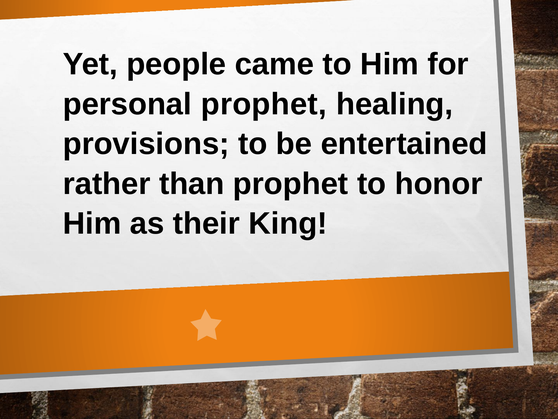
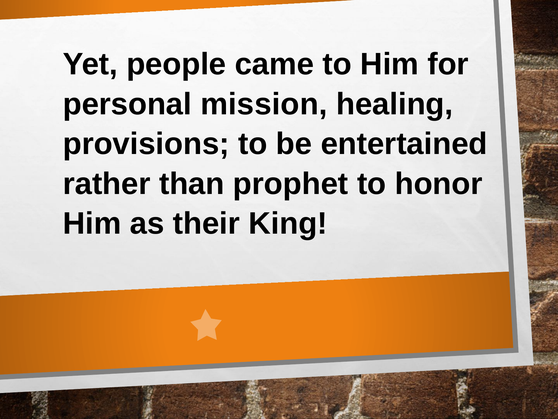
personal prophet: prophet -> mission (264, 104)
